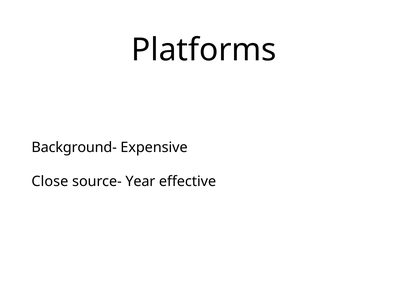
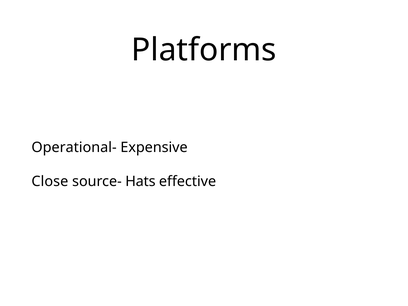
Background-: Background- -> Operational- (74, 147)
Year: Year -> Hats (140, 181)
